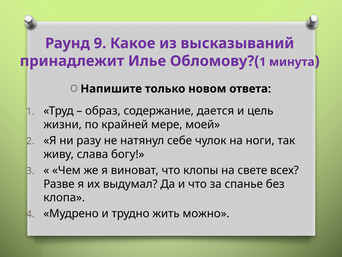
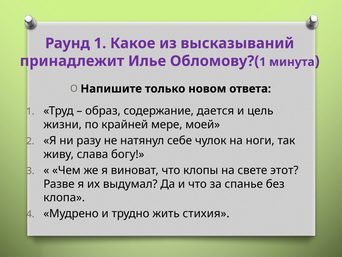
Раунд 9: 9 -> 1 (100, 43)
всех: всех -> этот (284, 170)
можно: можно -> стихия (206, 213)
